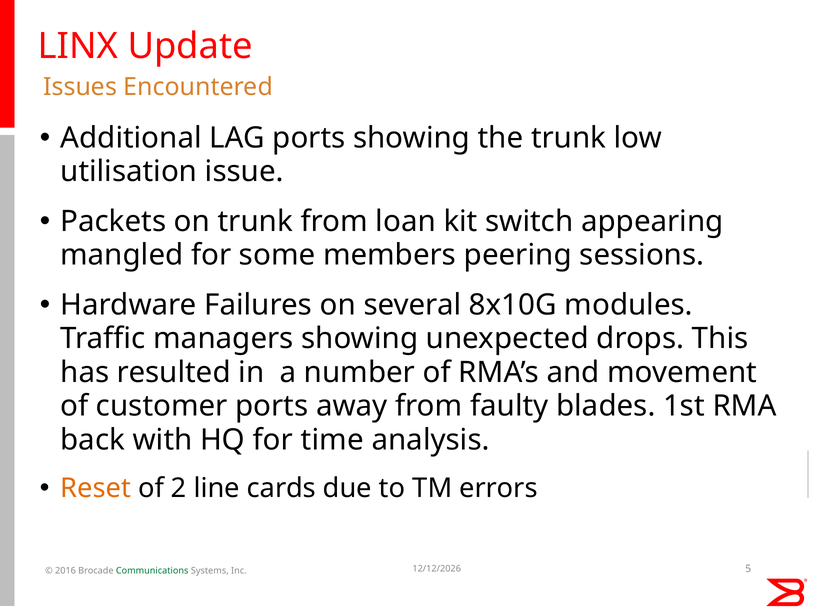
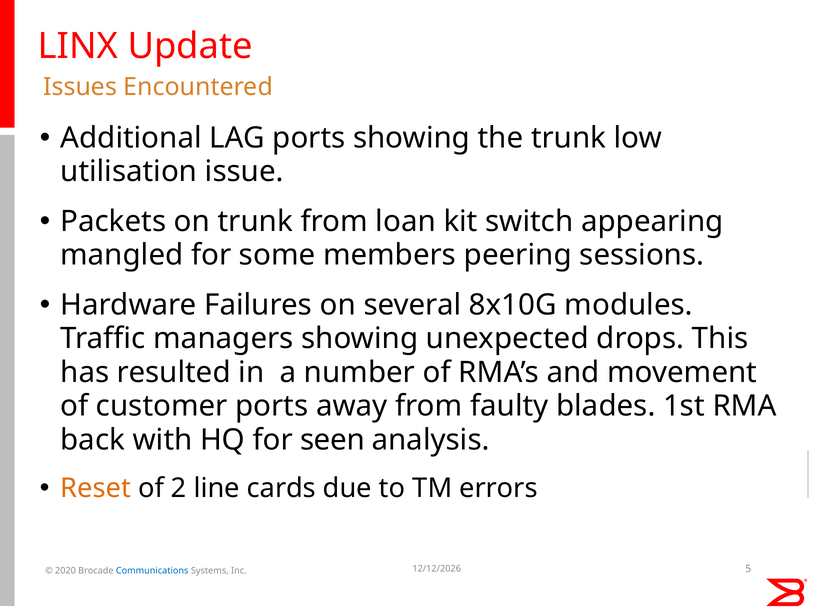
time: time -> seen (332, 440)
2016: 2016 -> 2020 (66, 570)
Communications colour: green -> blue (152, 570)
